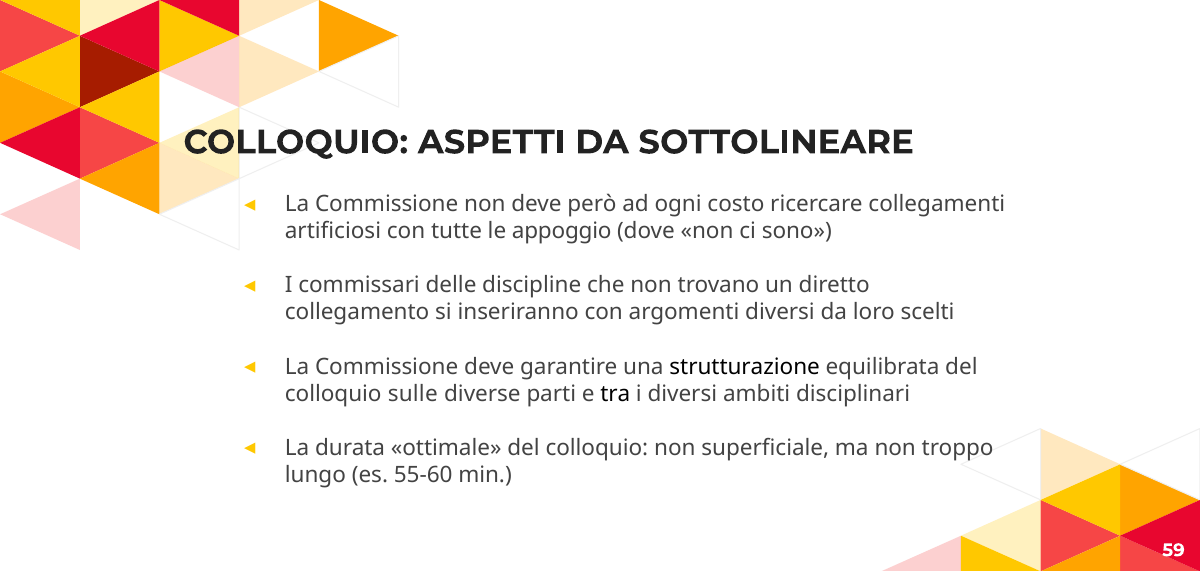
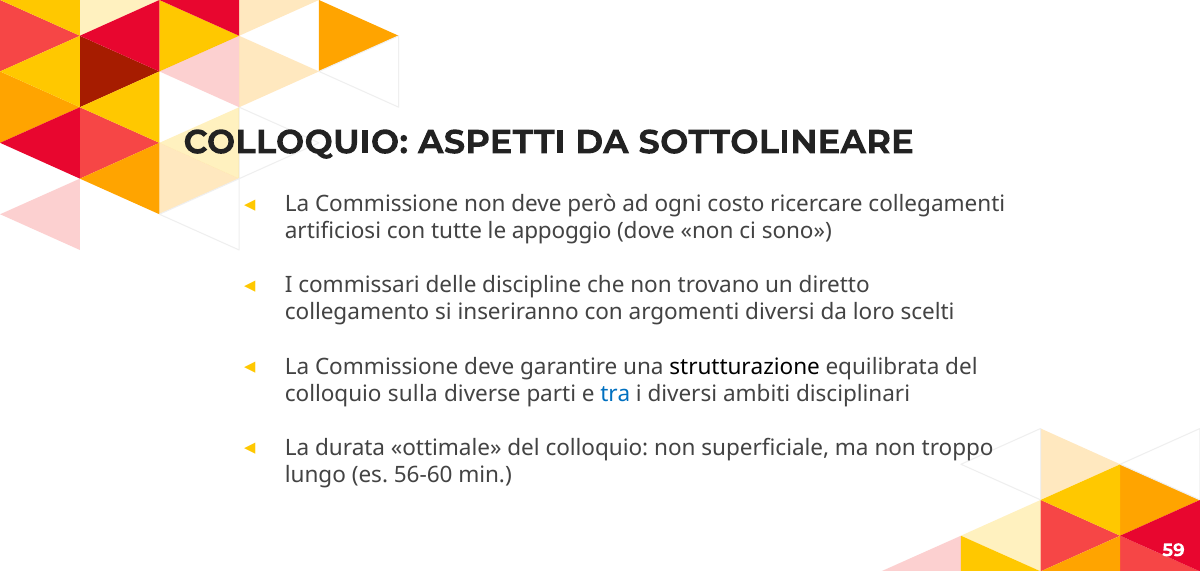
sulle: sulle -> sulla (413, 394)
tra colour: black -> blue (615, 394)
55-60: 55-60 -> 56-60 (423, 475)
